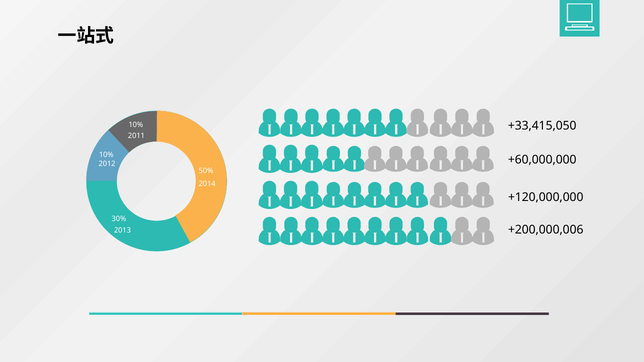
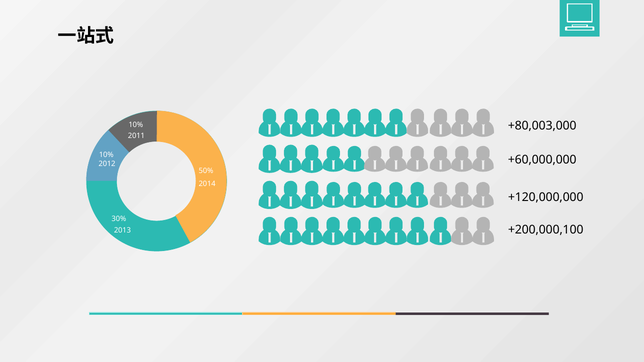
+33,415,050: +33,415,050 -> +80,003,000 (542, 126)
+200,000,006: +200,000,006 -> +200,000,100 (546, 230)
